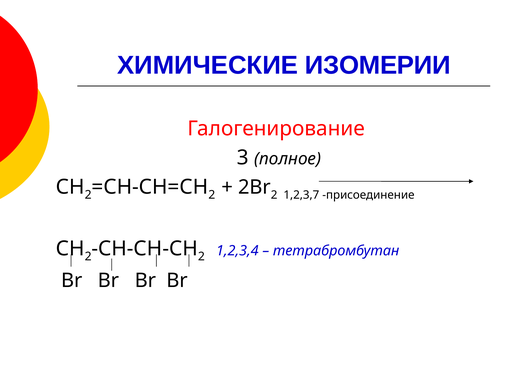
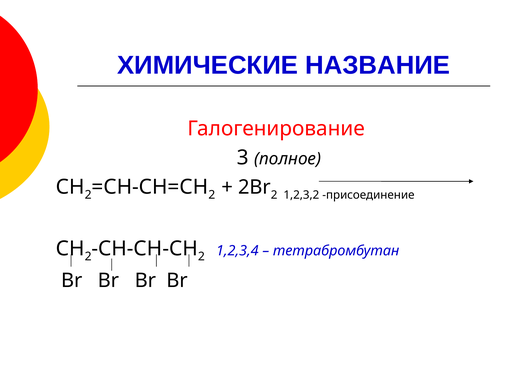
ИЗОМЕРИИ: ИЗОМЕРИИ -> НАЗВАНИЕ (378, 65)
1,2,3,7: 1,2,3,7 -> 1,2,3,2 (301, 195)
